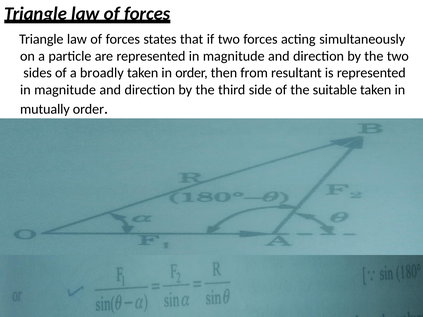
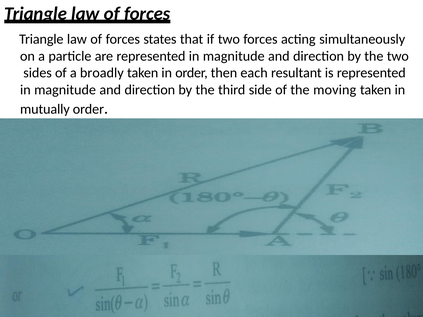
from: from -> each (254, 73)
suitable: suitable -> moving (335, 90)
